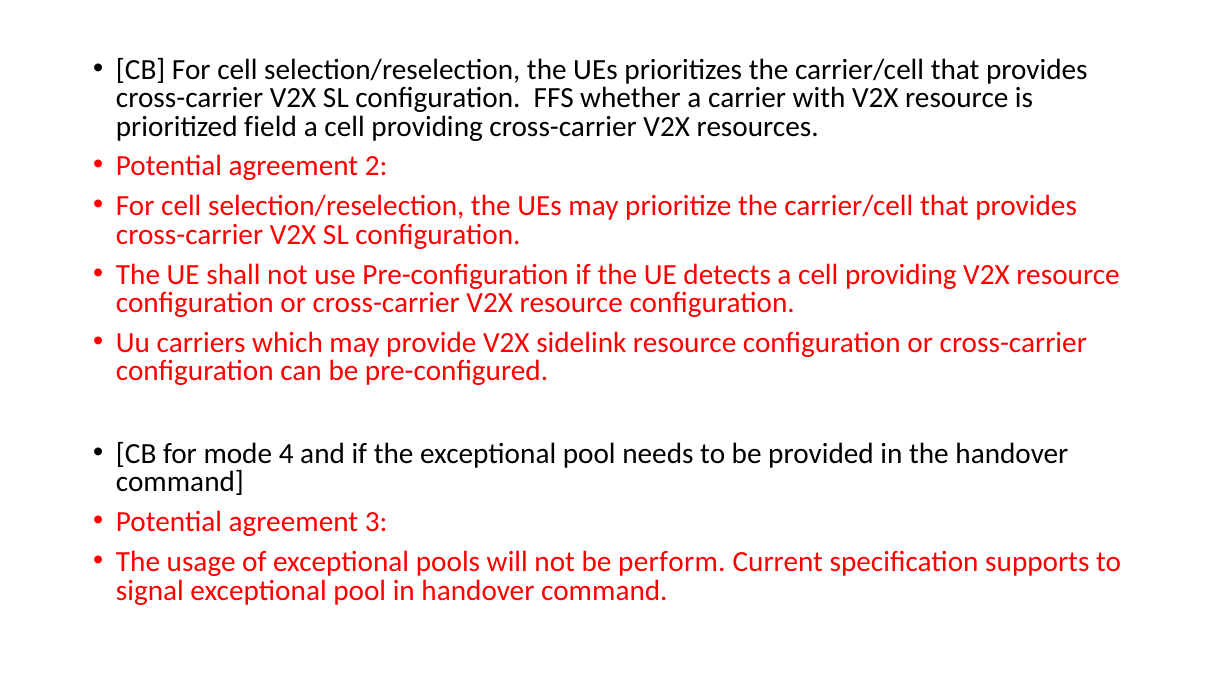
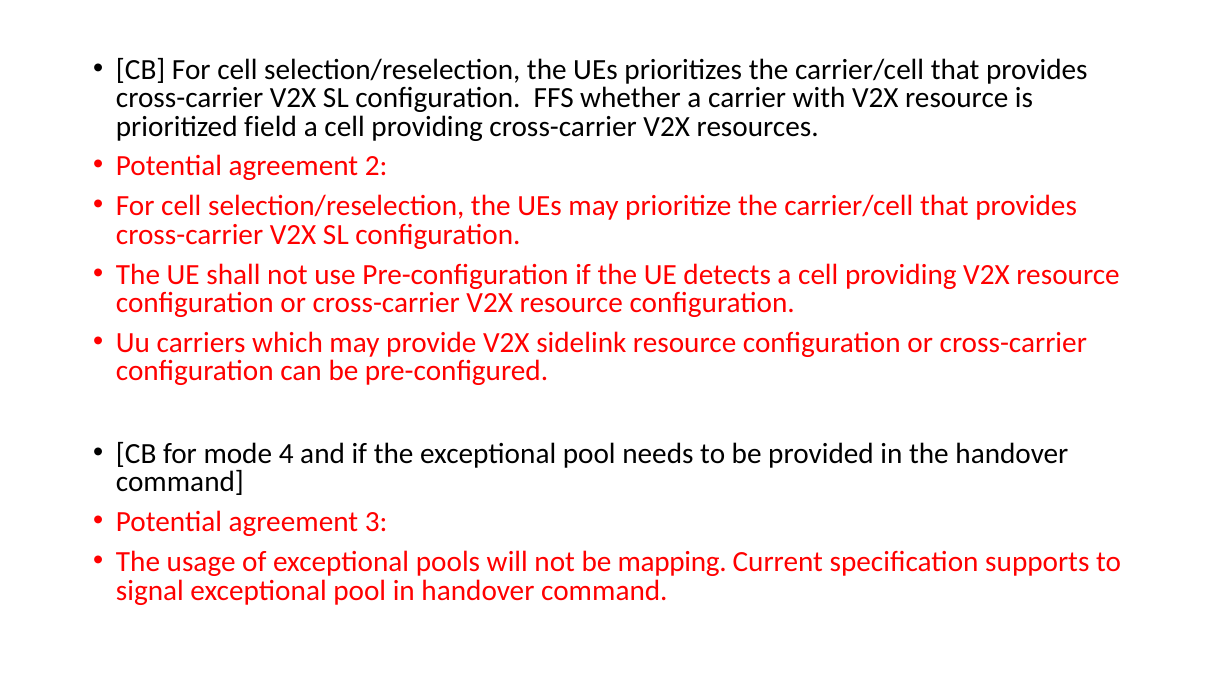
perform: perform -> mapping (672, 562)
